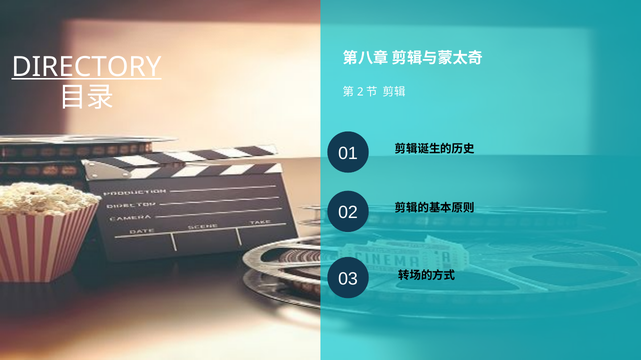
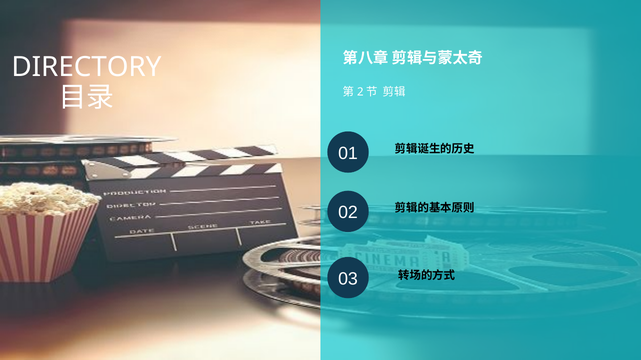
DIRECTORY underline: present -> none (86, 67)
